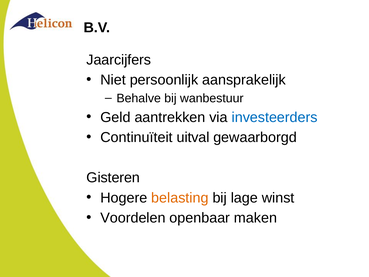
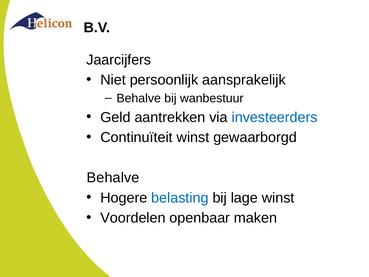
Continuïteit uitval: uitval -> winst (193, 137)
Gisteren: Gisteren -> Behalve (113, 177)
belasting colour: orange -> blue (180, 198)
